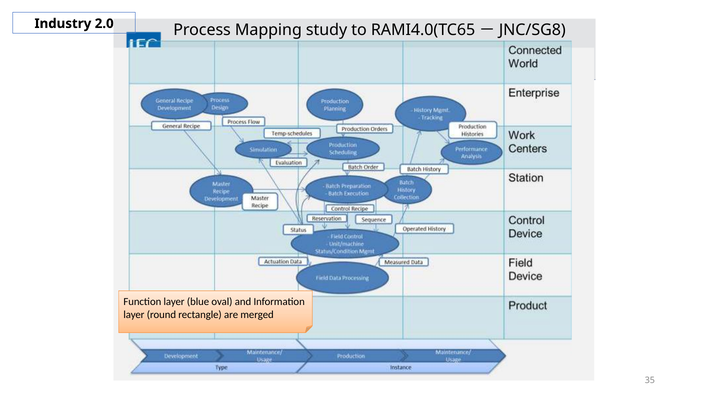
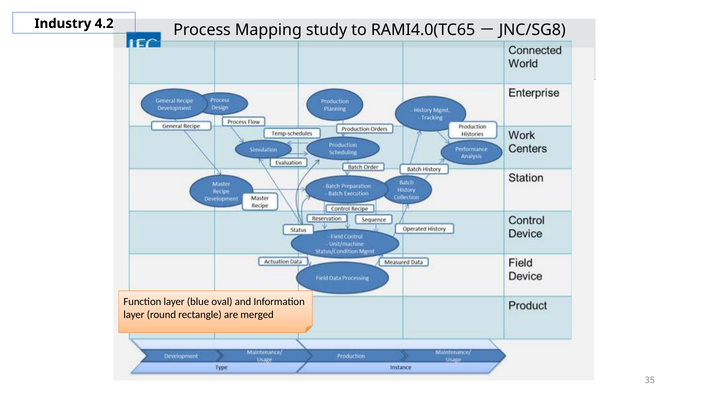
2.0: 2.0 -> 4.2 (104, 24)
